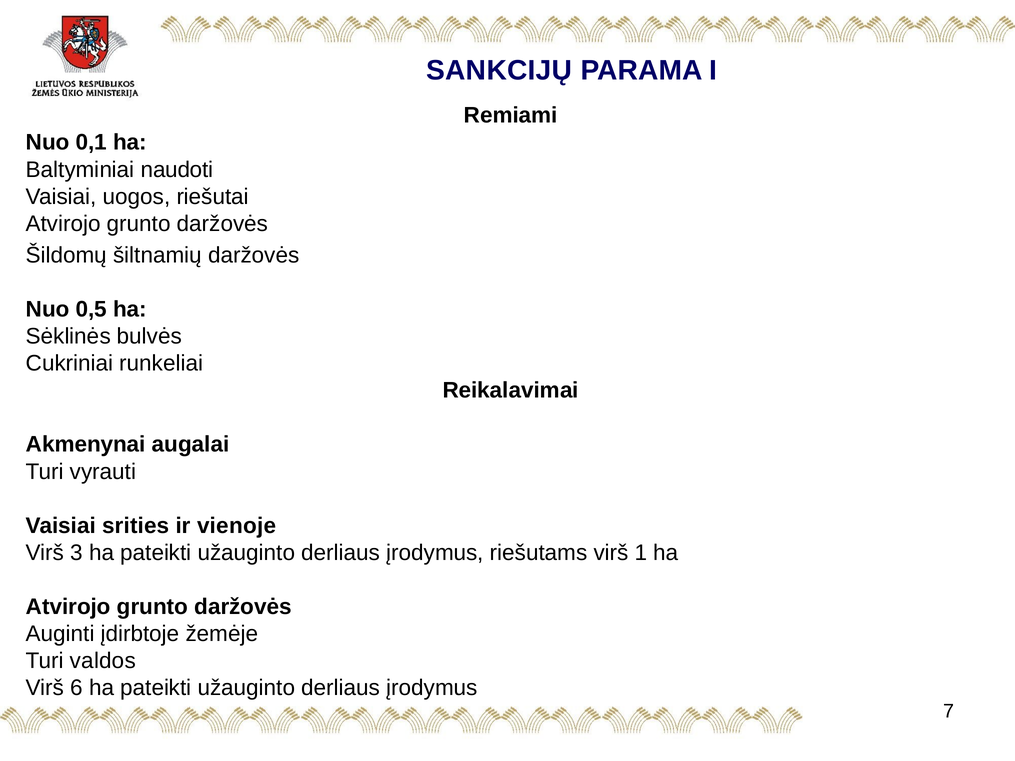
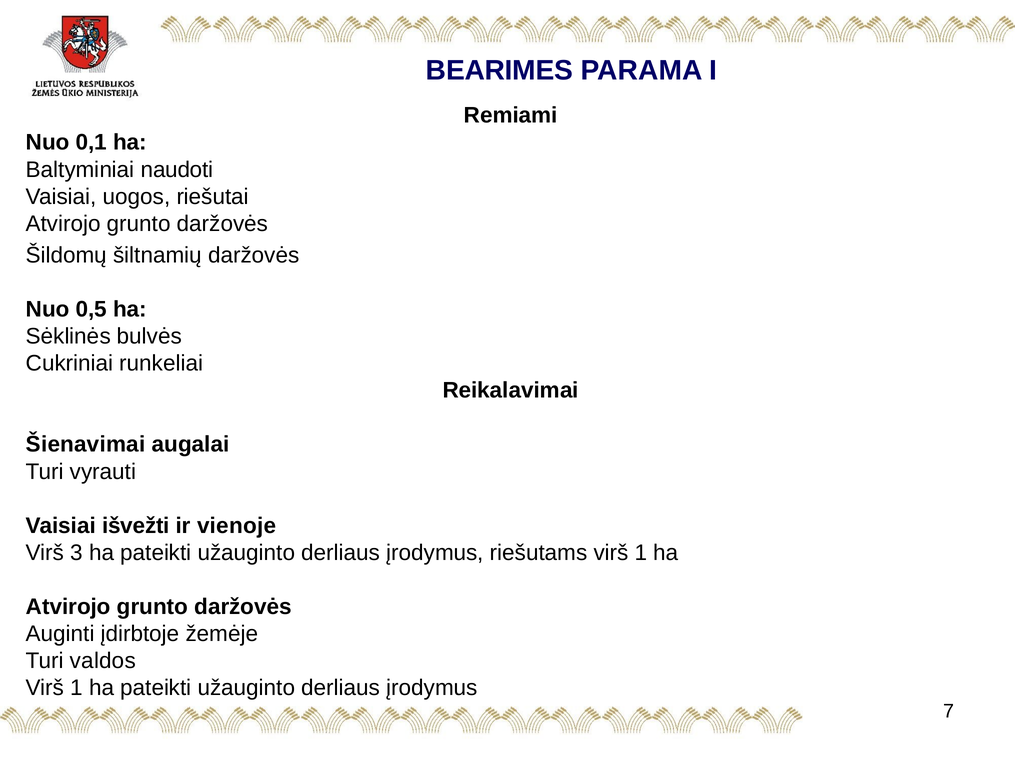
SANKCIJŲ: SANKCIJŲ -> BEARIMES (499, 70)
Akmenynai: Akmenynai -> Šienavimai (86, 445)
srities: srities -> išvežti (136, 526)
6: 6 -> 1 (77, 688)
